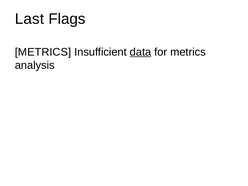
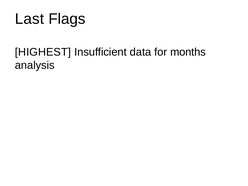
METRICS: METRICS -> HIGHEST (43, 52)
data underline: present -> none (141, 52)
for metrics: metrics -> months (188, 52)
